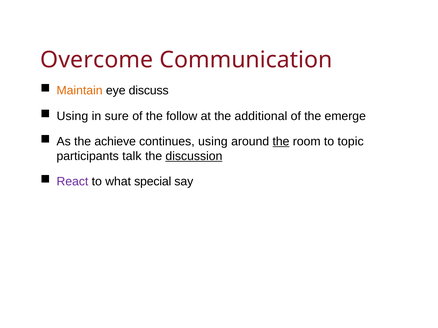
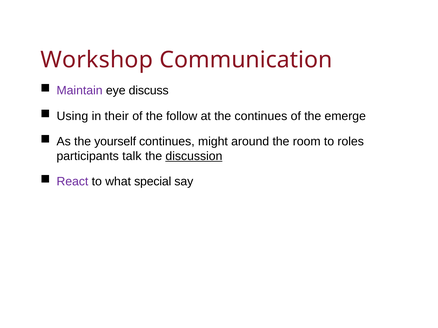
Overcome: Overcome -> Workshop (97, 60)
Maintain colour: orange -> purple (80, 91)
sure: sure -> their (117, 116)
the additional: additional -> continues (261, 116)
achieve: achieve -> yourself (115, 142)
continues using: using -> might (213, 142)
the underline: present -> none (281, 142)
topic: topic -> roles (351, 142)
